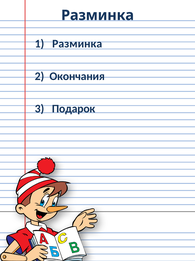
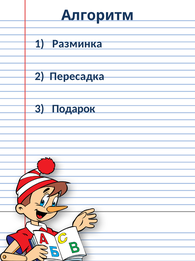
Разминка: Разминка -> Алгоритм (98, 15)
Окончания: Окончания -> Пересадка (77, 76)
